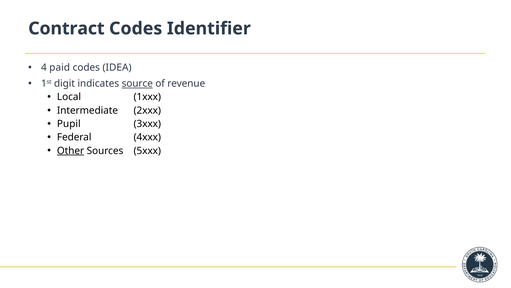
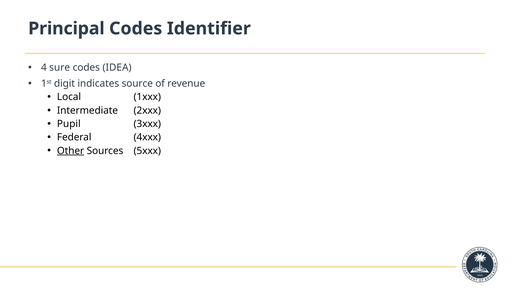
Contract: Contract -> Principal (66, 28)
paid: paid -> sure (60, 67)
source underline: present -> none (137, 83)
